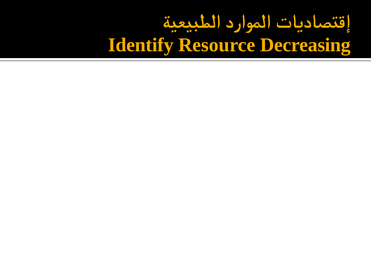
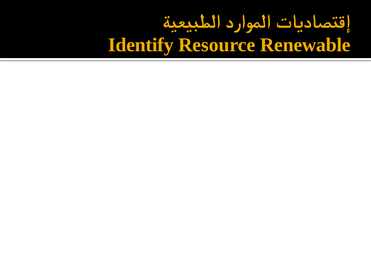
Decreasing: Decreasing -> Renewable (305, 45)
